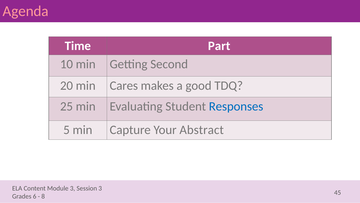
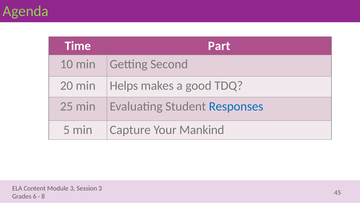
Agenda colour: pink -> light green (26, 11)
Cares: Cares -> Helps (124, 85)
Abstract: Abstract -> Mankind (202, 130)
